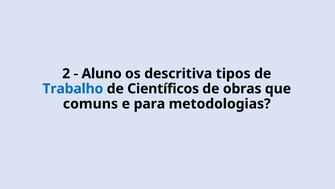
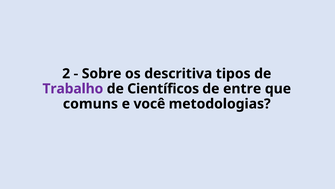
Aluno: Aluno -> Sobre (102, 73)
Trabalho colour: blue -> purple (73, 88)
obras: obras -> entre (242, 88)
para: para -> você (149, 104)
